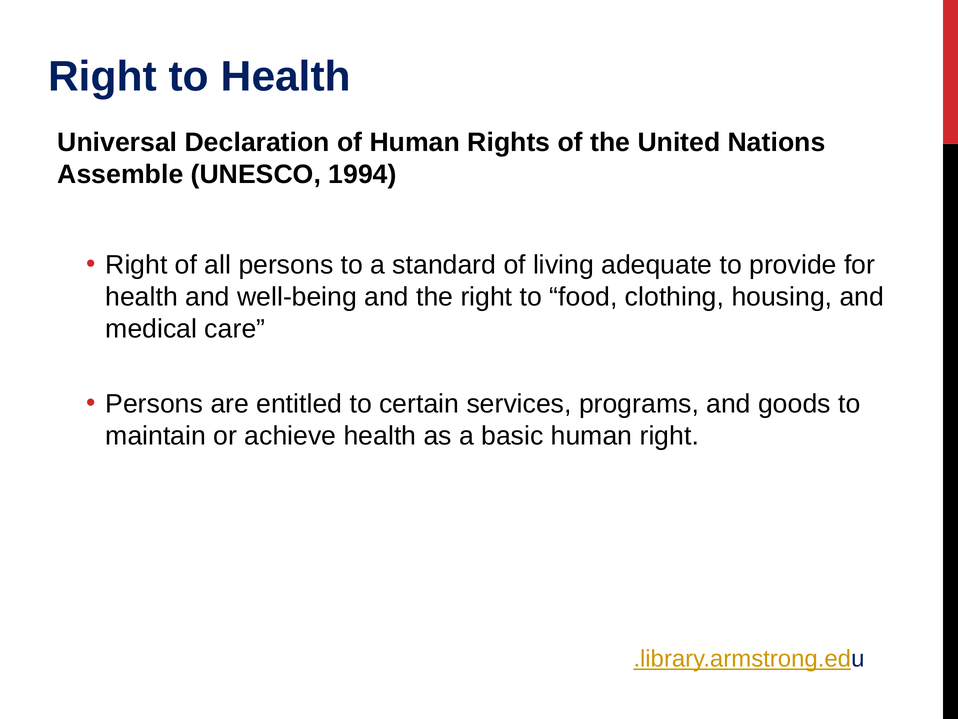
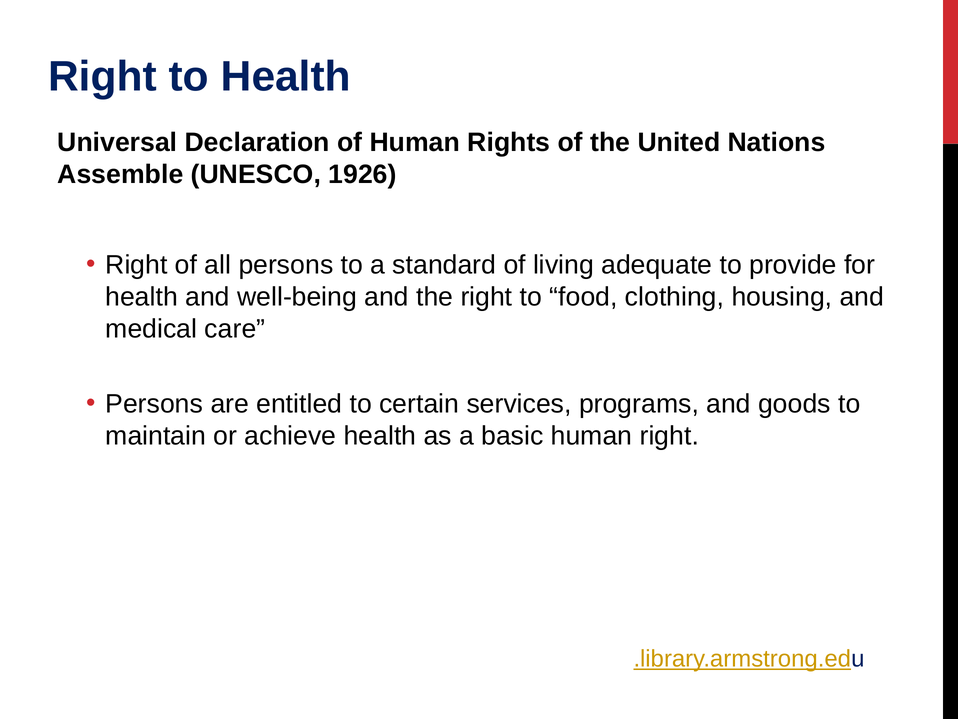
1994: 1994 -> 1926 (362, 174)
